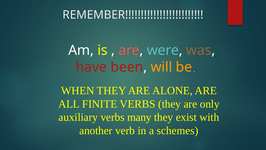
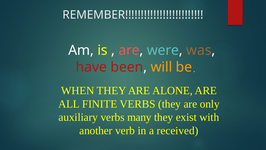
schemes: schemes -> received (178, 130)
